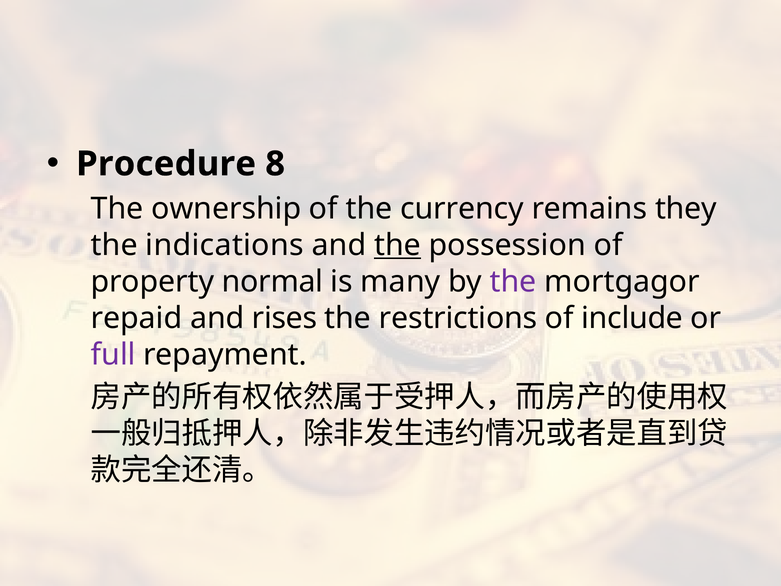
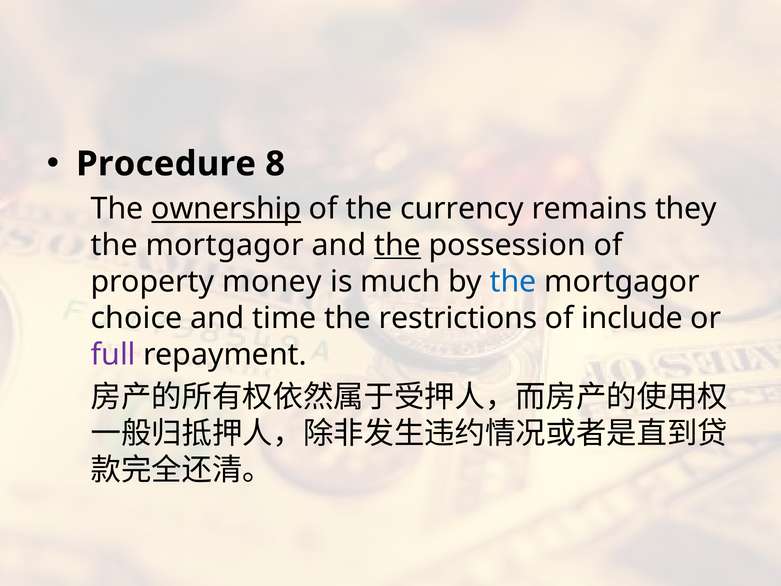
ownership underline: none -> present (226, 209)
indications: indications -> mortgagor (225, 245)
normal: normal -> money (272, 282)
many: many -> much (401, 282)
the colour: purple -> blue (513, 282)
repaid: repaid -> choice (137, 318)
rises: rises -> time (284, 318)
